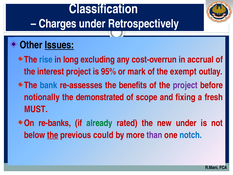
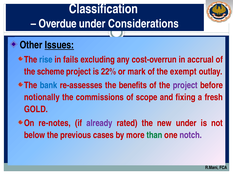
Charges: Charges -> Overdue (58, 24)
Retrospectively: Retrospectively -> Considerations (143, 24)
long: long -> fails (71, 59)
interest: interest -> scheme (51, 71)
95%: 95% -> 22% (109, 71)
demonstrated: demonstrated -> commissions (100, 97)
MUST: MUST -> GOLD (36, 109)
re-banks: re-banks -> re-notes (55, 123)
already colour: green -> purple (99, 123)
the underline: present -> none (53, 135)
could: could -> cases (103, 135)
than colour: purple -> green (154, 135)
notch colour: blue -> purple (191, 135)
